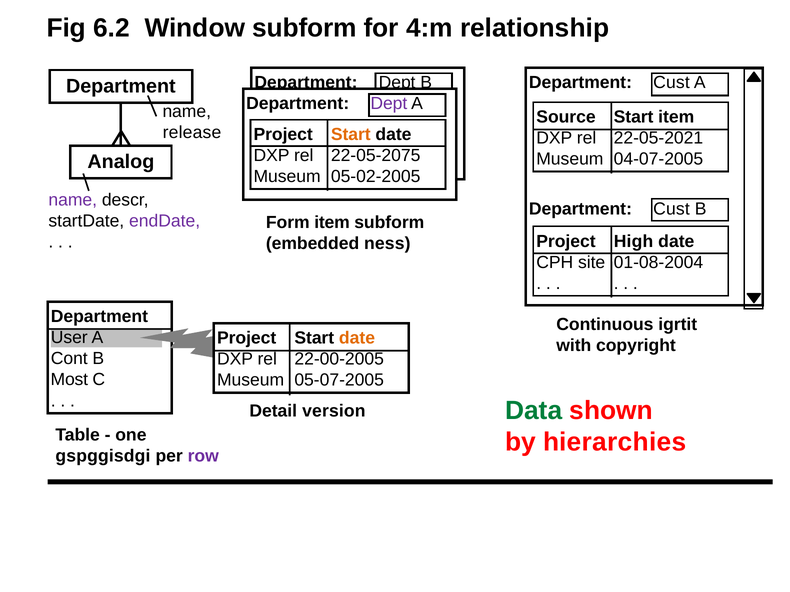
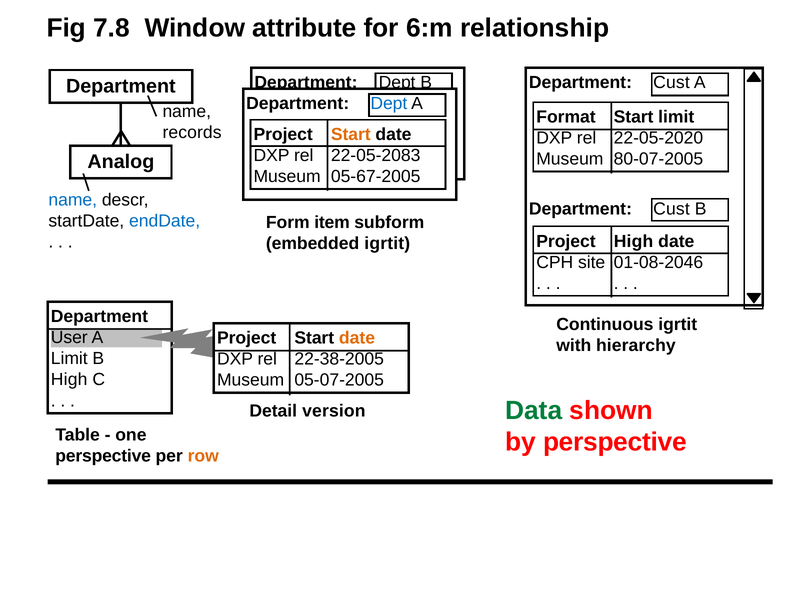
6.2: 6.2 -> 7.8 (112, 28)
Window subform: subform -> attribute (304, 28)
4:m: 4:m -> 6:m (429, 28)
Dept colour: purple -> blue (389, 103)
Source: Source -> Format (566, 117)
Start item: item -> limit (676, 117)
release: release -> records (192, 132)
22-05-2021: 22-05-2021 -> 22-05-2020 (658, 138)
22-05-2075: 22-05-2075 -> 22-05-2083 (376, 156)
04-07-2005: 04-07-2005 -> 80-07-2005 (658, 159)
05-02-2005: 05-02-2005 -> 05-67-2005 (376, 177)
name colour: purple -> blue (73, 200)
endDate colour: purple -> blue (165, 221)
embedded ness: ness -> igrtit (387, 243)
01-08-2004: 01-08-2004 -> 01-08-2046 (658, 263)
copyright: copyright -> hierarchy (636, 346)
Cont: Cont -> Limit (69, 359)
22-00-2005: 22-00-2005 -> 22-38-2005 (339, 359)
Most: Most -> High (69, 380)
by hierarchies: hierarchies -> perspective (615, 442)
gspggisdgi: gspggisdgi -> perspective (103, 456)
row colour: purple -> orange (203, 456)
